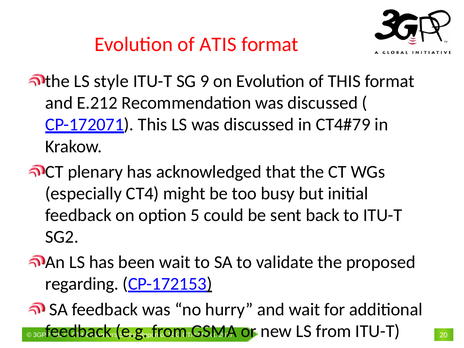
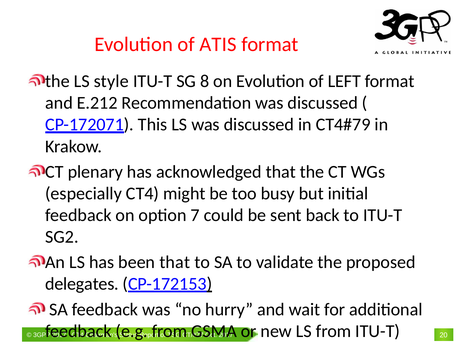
9: 9 -> 8 (205, 81)
of THIS: THIS -> LEFT (344, 81)
5: 5 -> 7 (195, 215)
been wait: wait -> that (175, 262)
regarding: regarding -> delegates (82, 284)
